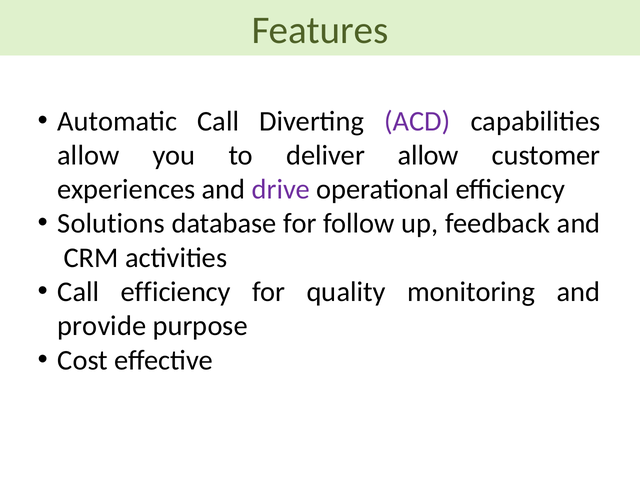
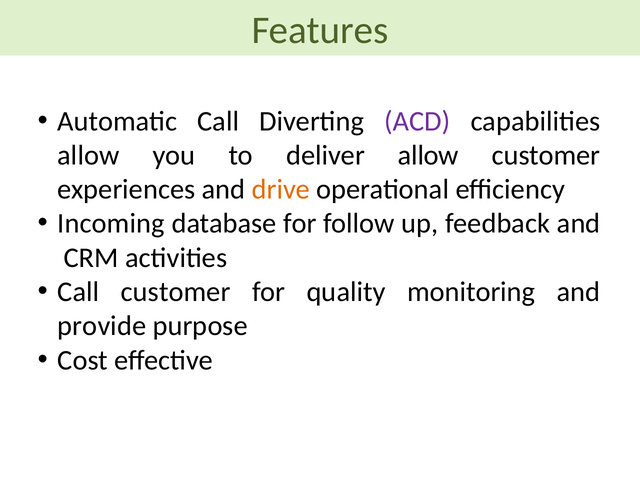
drive colour: purple -> orange (281, 189)
Solutions: Solutions -> Incoming (111, 224)
Call efficiency: efficiency -> customer (176, 292)
